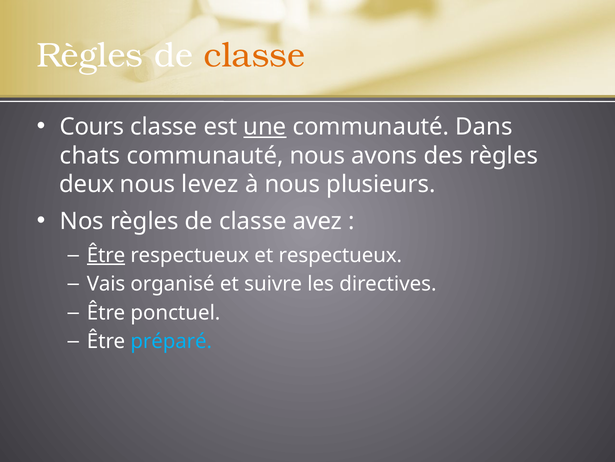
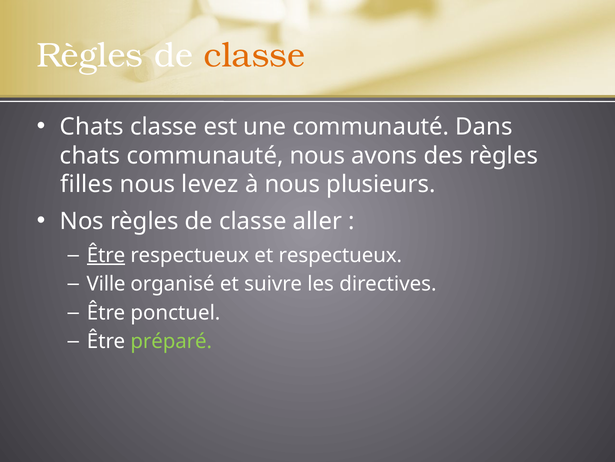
Cours: Cours -> Chats (92, 127)
une underline: present -> none (265, 127)
deux: deux -> filles (87, 184)
avez: avez -> aller (317, 221)
Vais: Vais -> Ville (106, 284)
préparé colour: light blue -> light green (171, 341)
